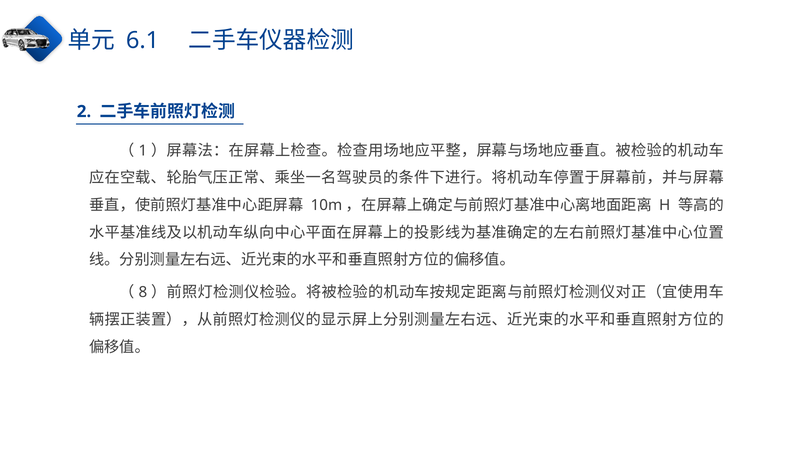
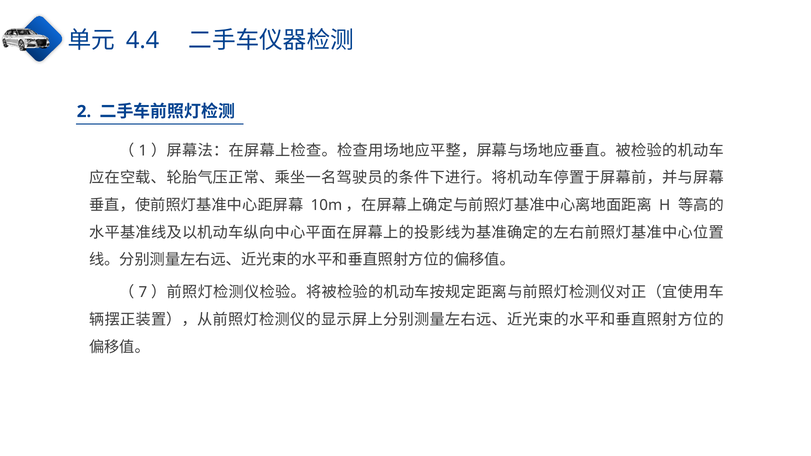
6.1: 6.1 -> 4.4 (143, 40)
8: 8 -> 7 (143, 292)
